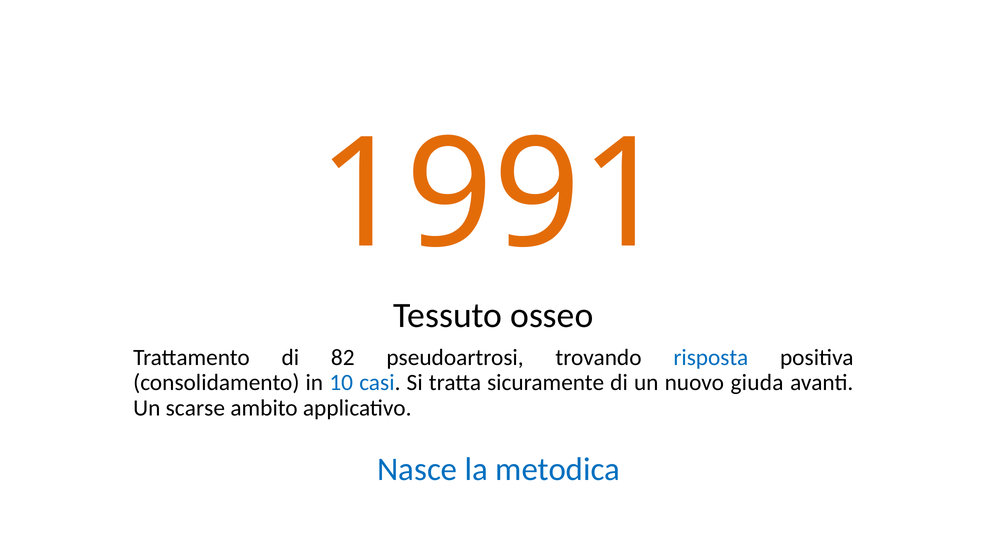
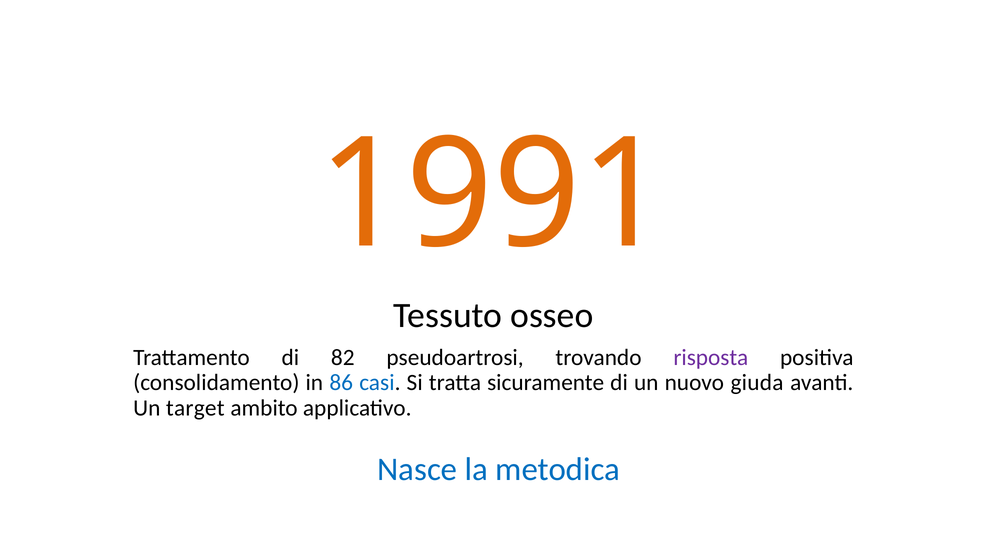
risposta colour: blue -> purple (711, 358)
10: 10 -> 86 (341, 383)
scarse: scarse -> target (195, 408)
